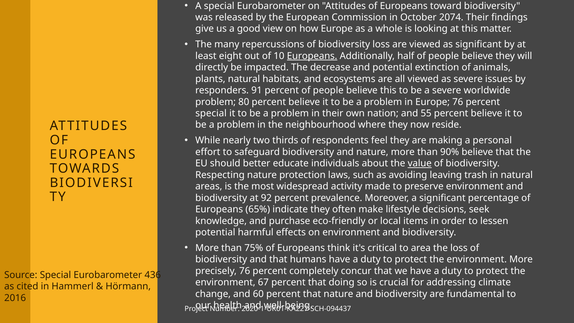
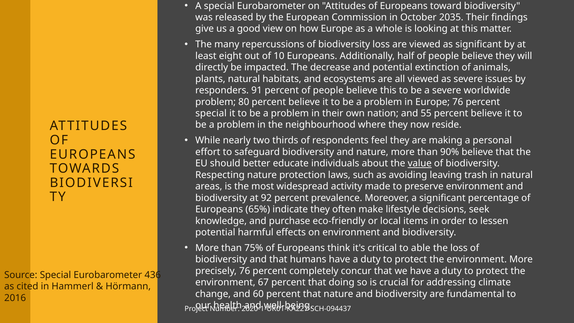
2074: 2074 -> 2035 (451, 17)
Europeans underline: present -> none (312, 56)
area: area -> able (421, 248)
